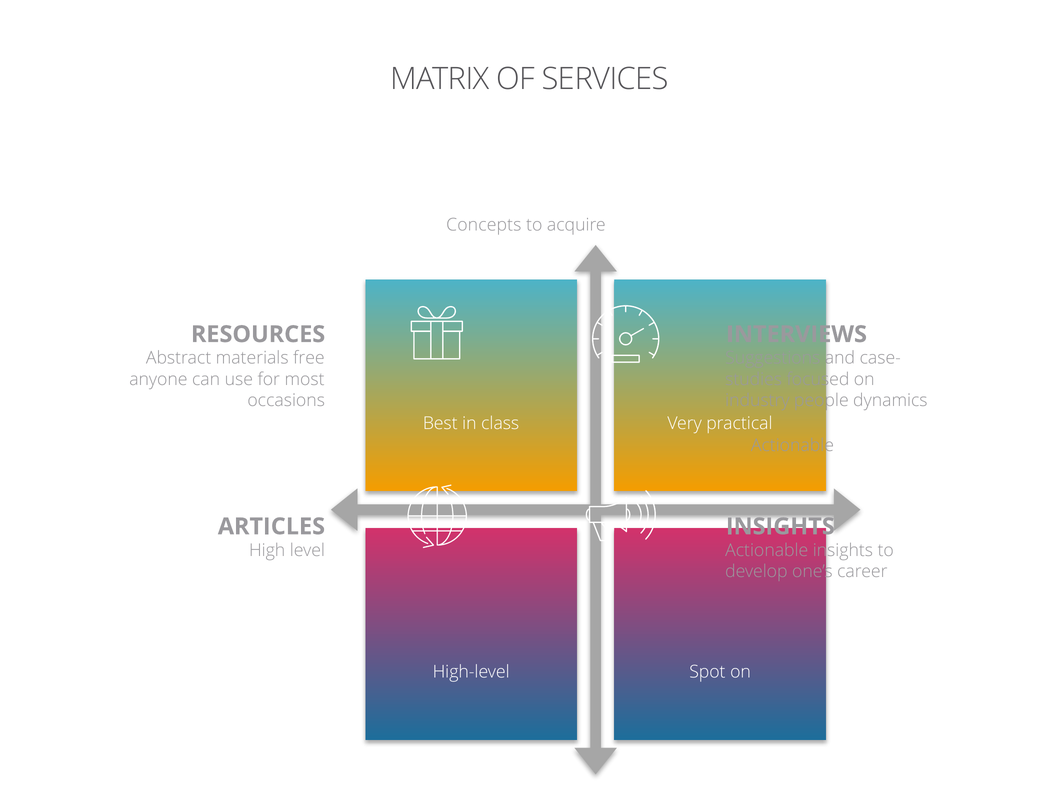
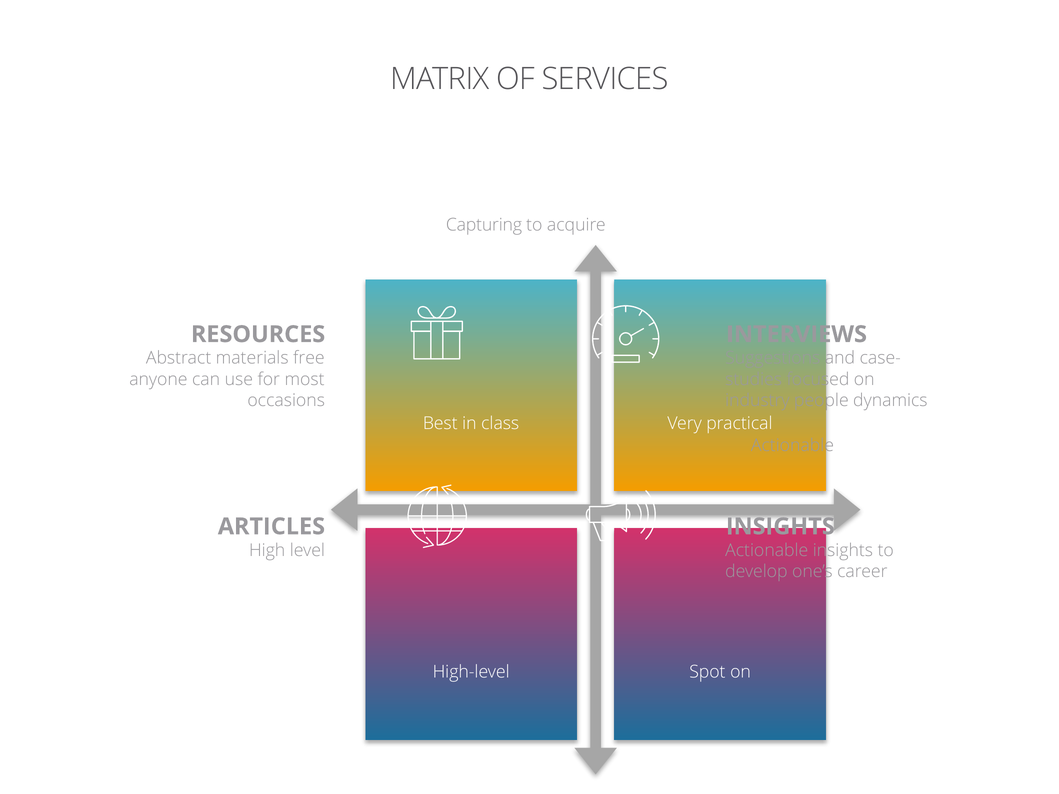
Concepts: Concepts -> Capturing (484, 225)
